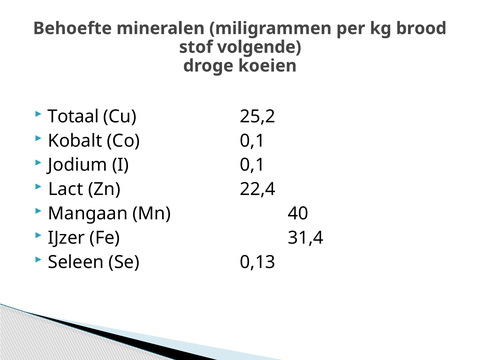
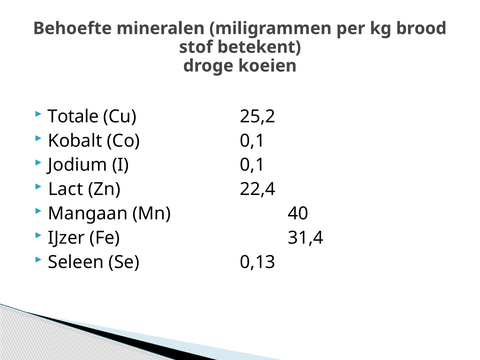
volgende: volgende -> betekent (259, 47)
Totaal: Totaal -> Totale (73, 116)
